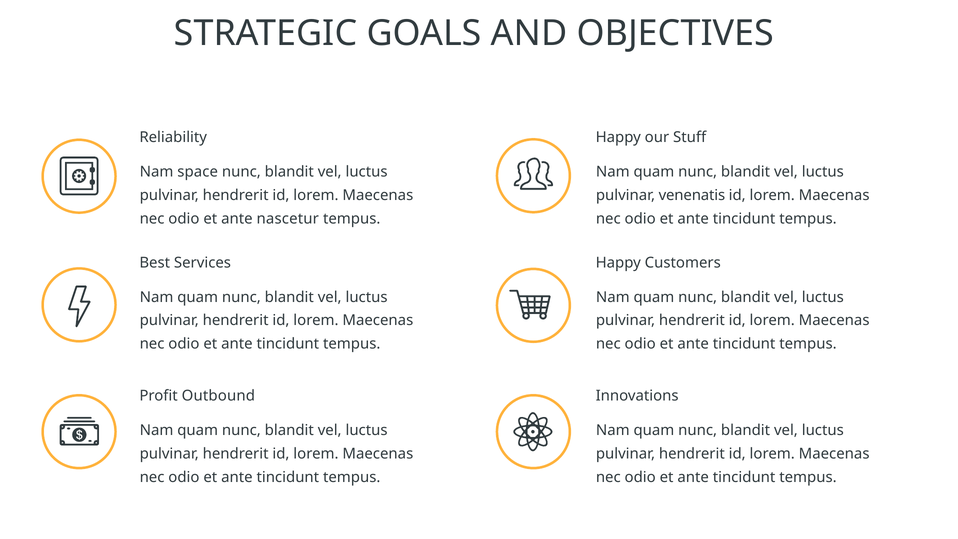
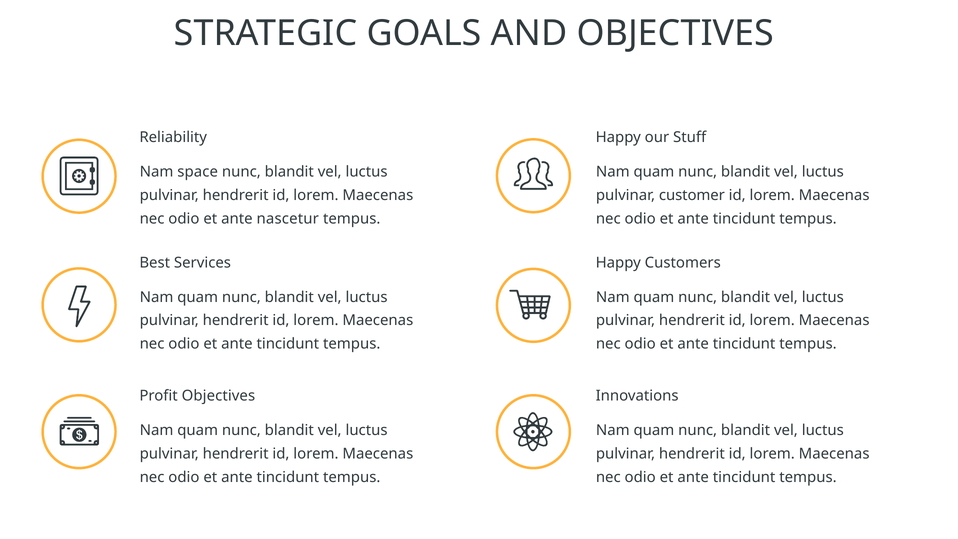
venenatis: venenatis -> customer (692, 195)
Profit Outbound: Outbound -> Objectives (218, 396)
